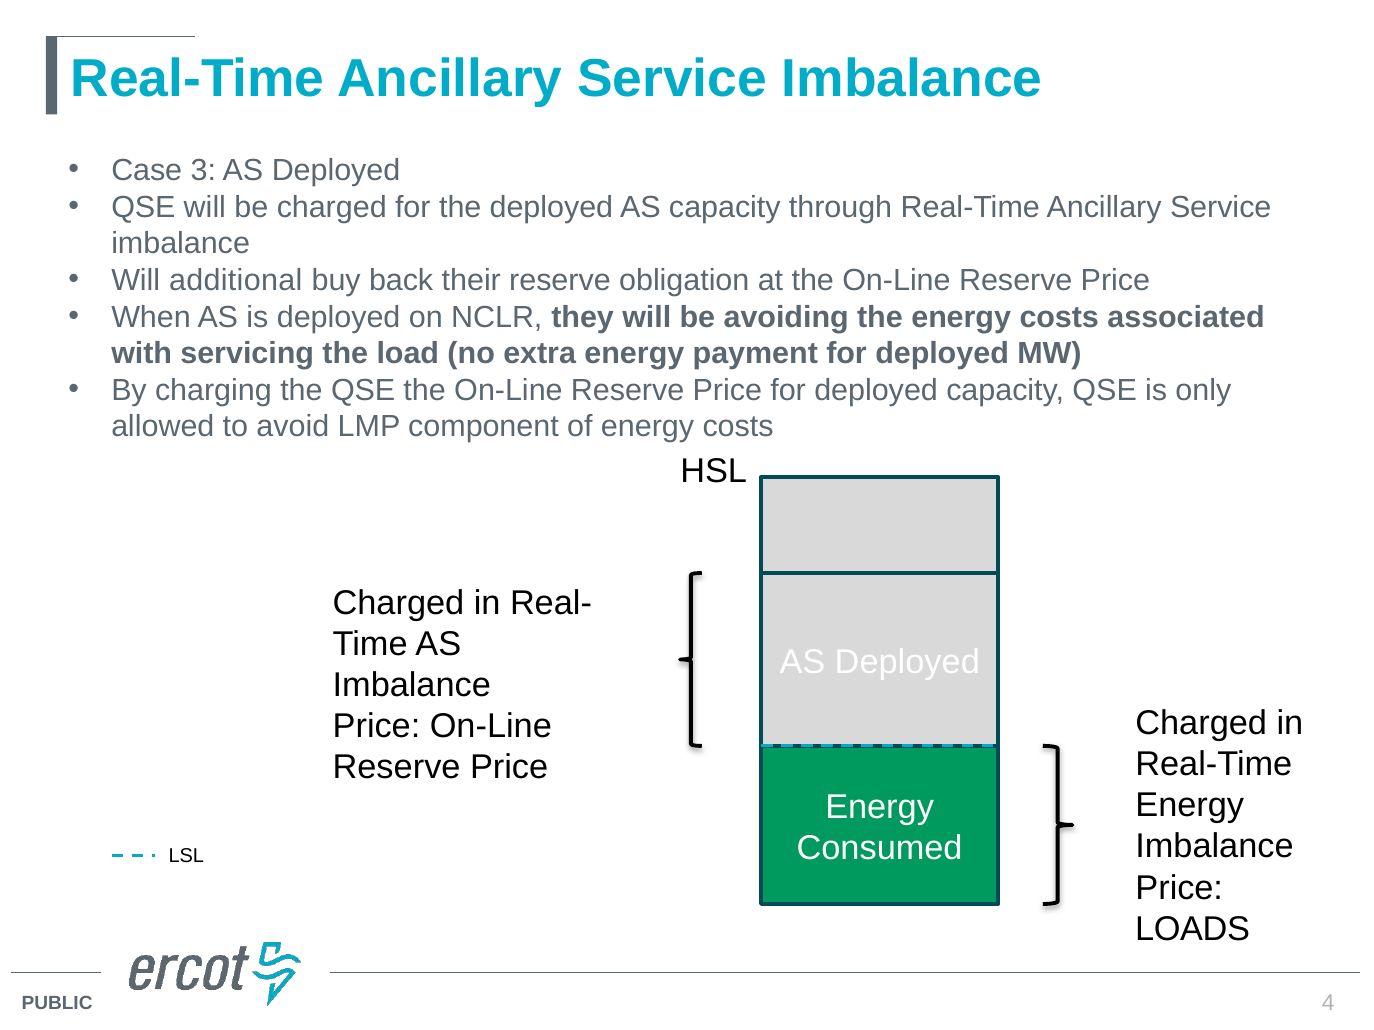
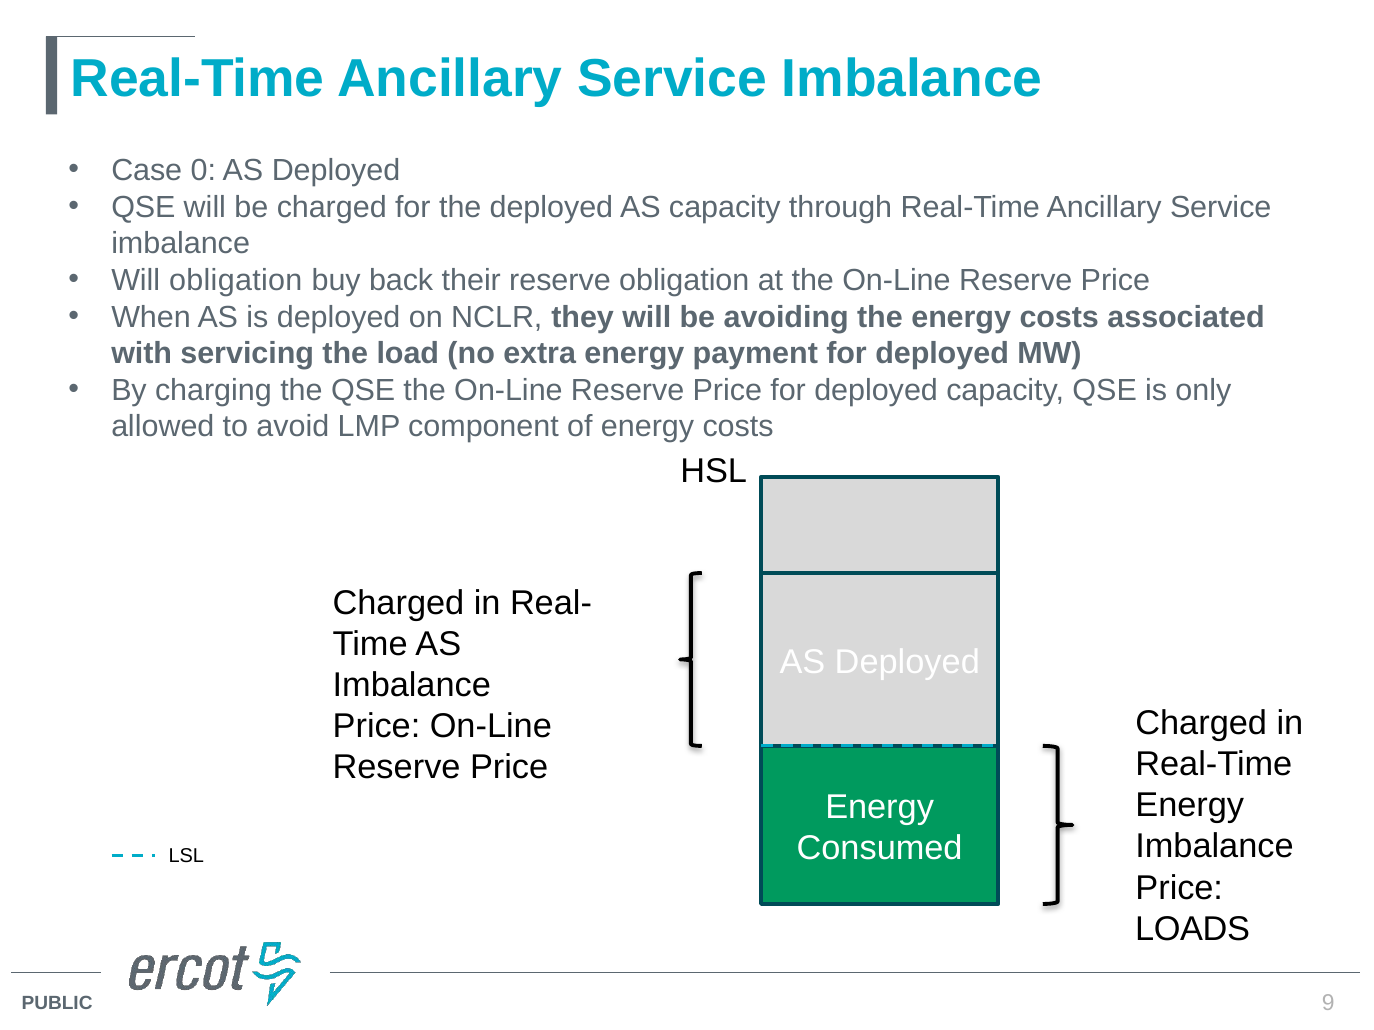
3: 3 -> 0 (203, 171)
Will additional: additional -> obligation (236, 281)
4: 4 -> 9 (1328, 1003)
